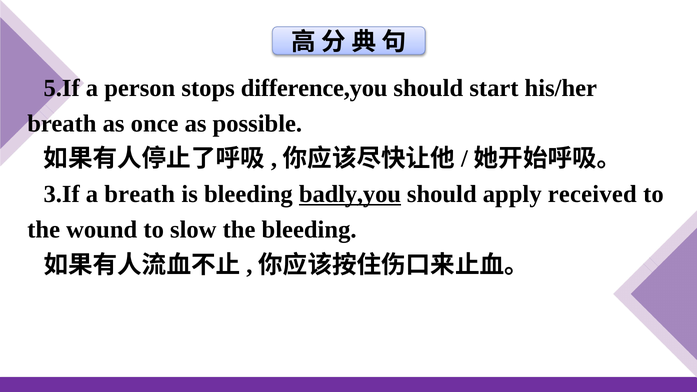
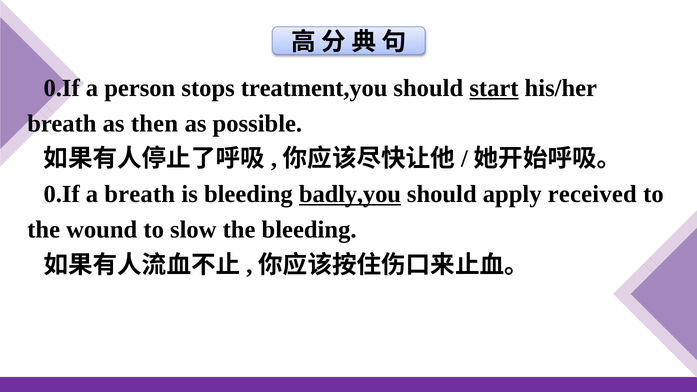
5.If: 5.If -> 0.If (62, 88)
difference,you: difference,you -> treatment,you (314, 88)
start underline: none -> present (494, 88)
once: once -> then (154, 123)
3.If: 3.If -> 0.If (62, 194)
